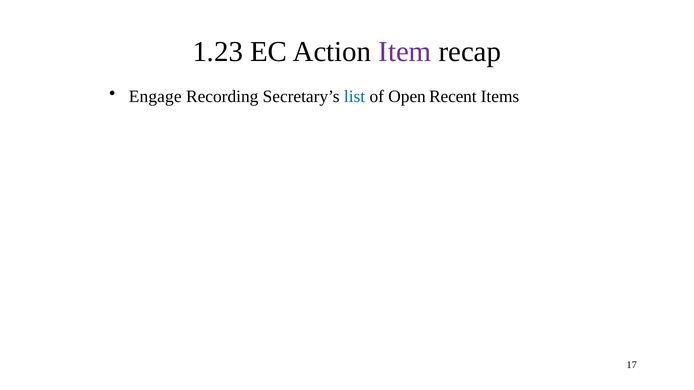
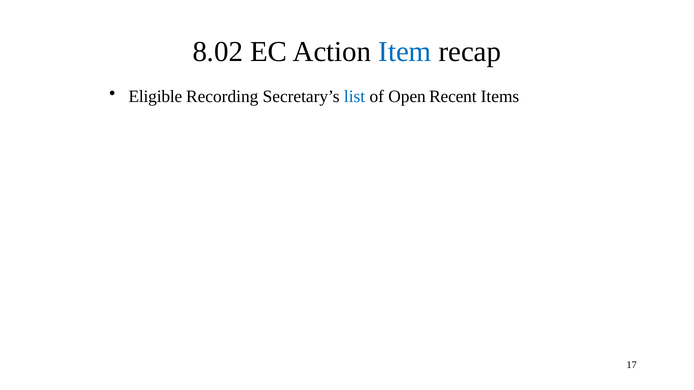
1.23: 1.23 -> 8.02 (218, 52)
Item colour: purple -> blue (405, 52)
Engage: Engage -> Eligible (155, 97)
